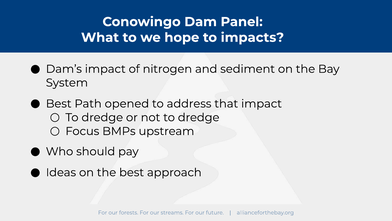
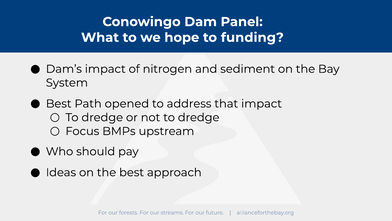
impacts: impacts -> funding (252, 37)
